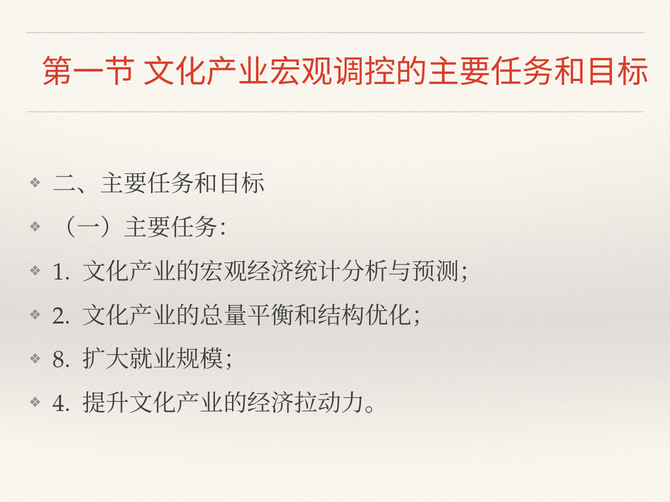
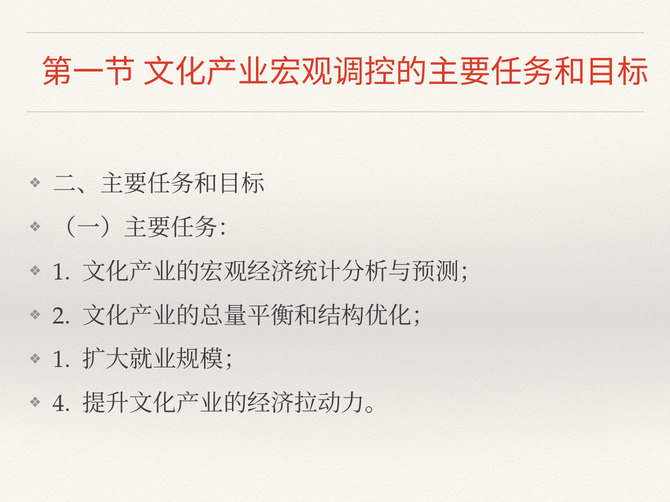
8: 8 -> 1 (62, 360)
